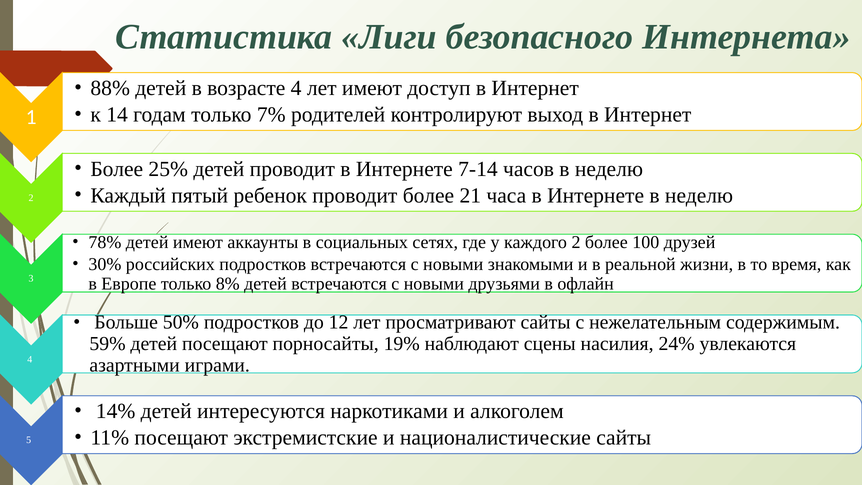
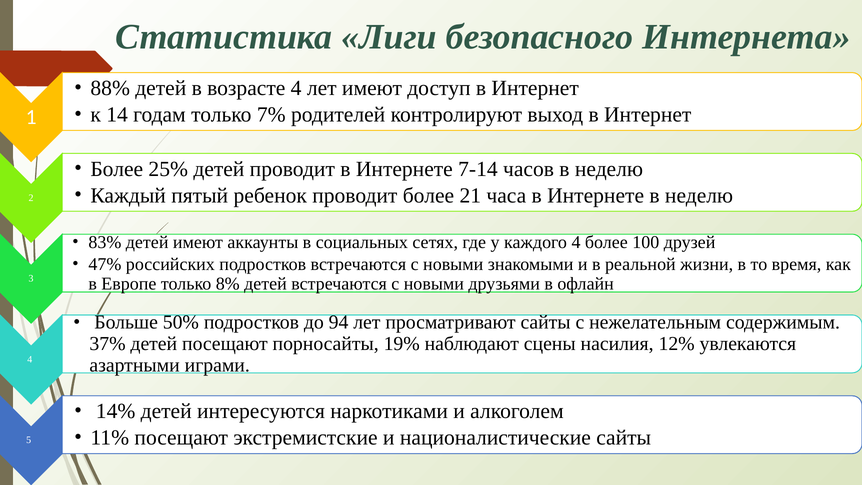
78%: 78% -> 83% (105, 242)
каждого 2: 2 -> 4 (576, 242)
30%: 30% -> 47% (105, 264)
12: 12 -> 94 (339, 322)
59%: 59% -> 37% (108, 344)
24%: 24% -> 12% (677, 344)
